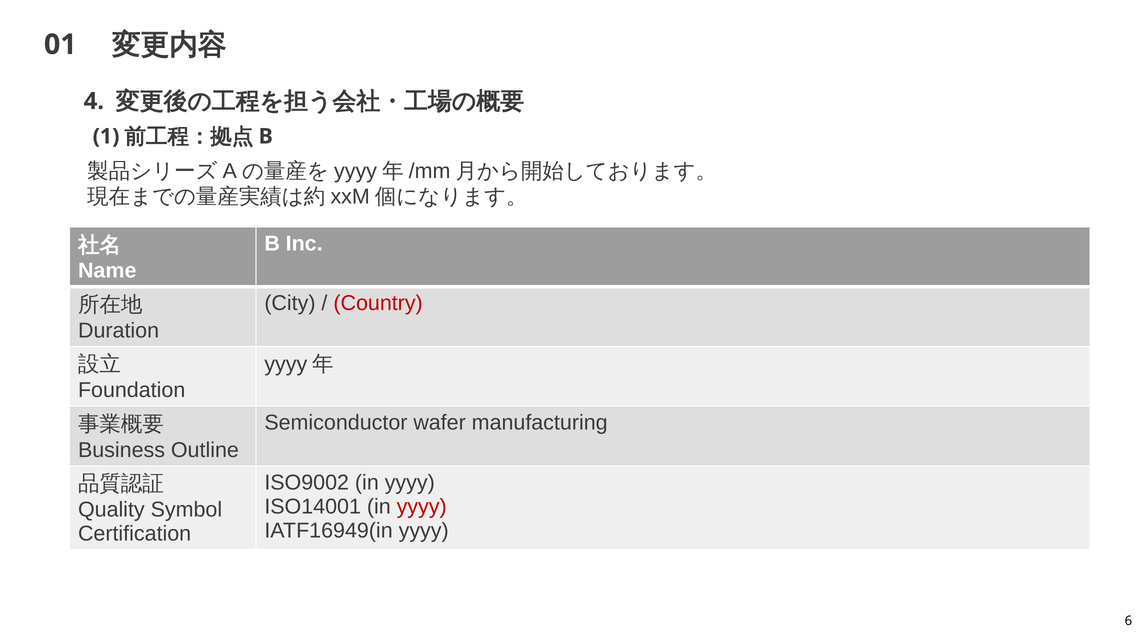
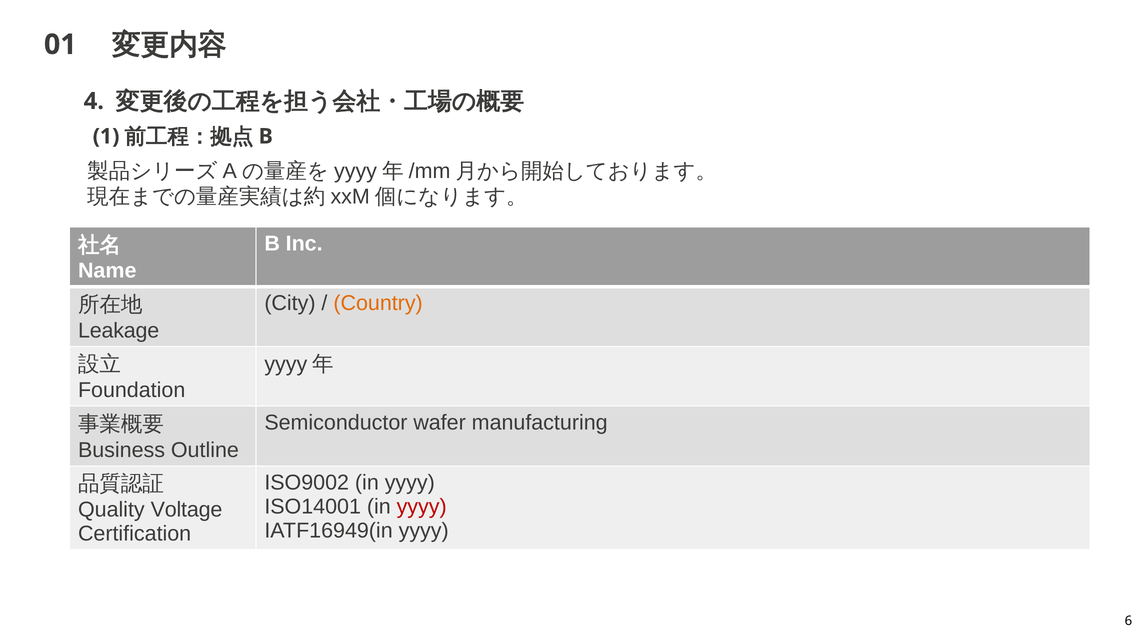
Country colour: red -> orange (378, 303)
Duration: Duration -> Leakage (119, 330)
Symbol: Symbol -> Voltage (186, 510)
